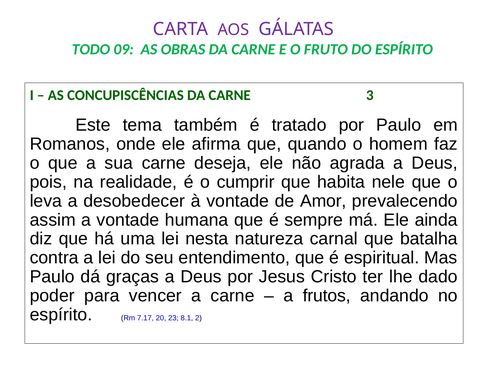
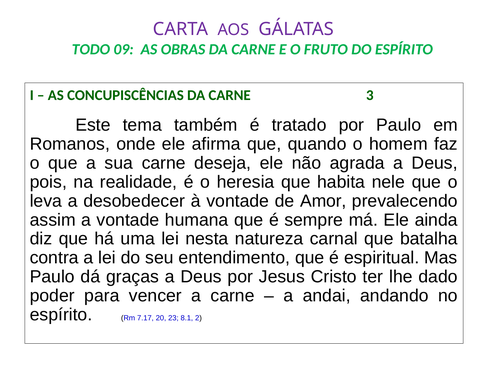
cumprir: cumprir -> heresia (246, 182)
frutos: frutos -> andai (327, 296)
